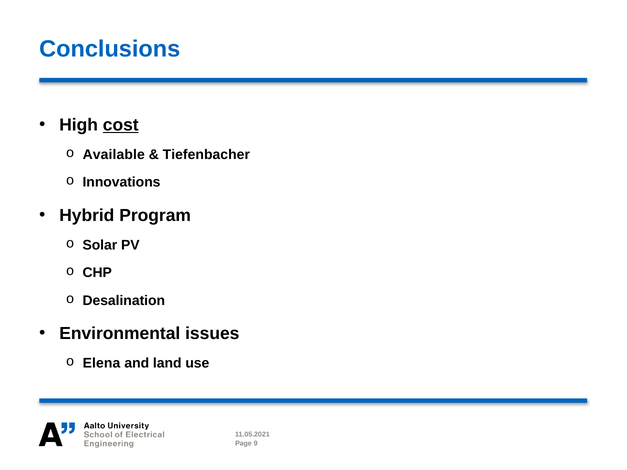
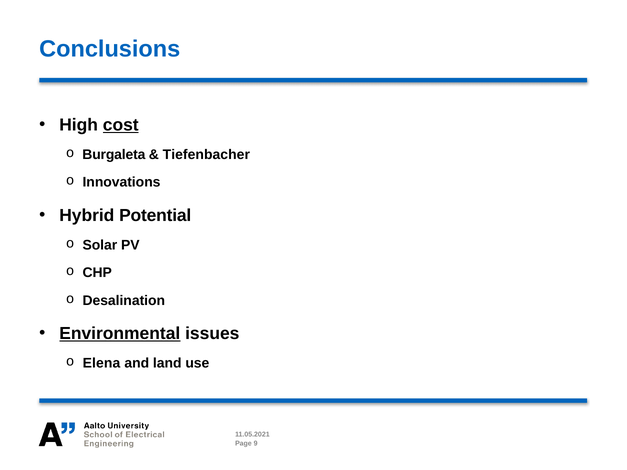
Available: Available -> Burgaleta (114, 155)
Program: Program -> Potential (155, 215)
Environmental underline: none -> present (120, 334)
